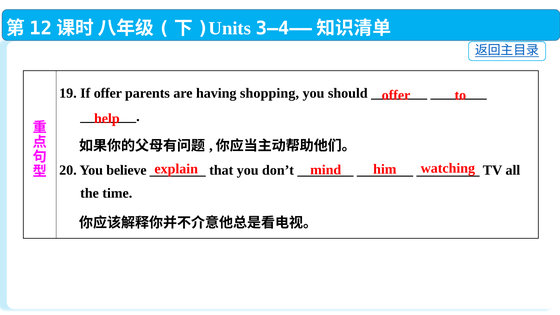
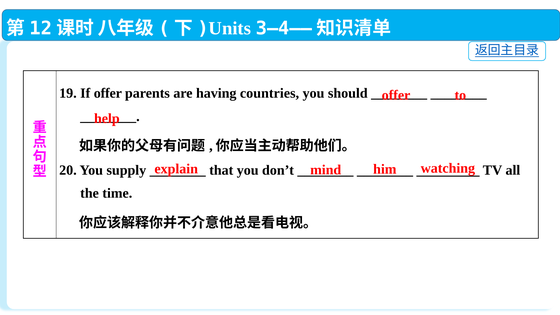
shopping: shopping -> countries (270, 93)
believe: believe -> supply (126, 170)
